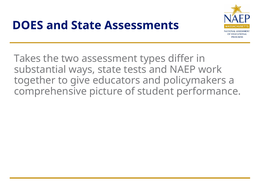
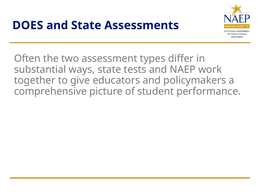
Takes: Takes -> Often (27, 59)
